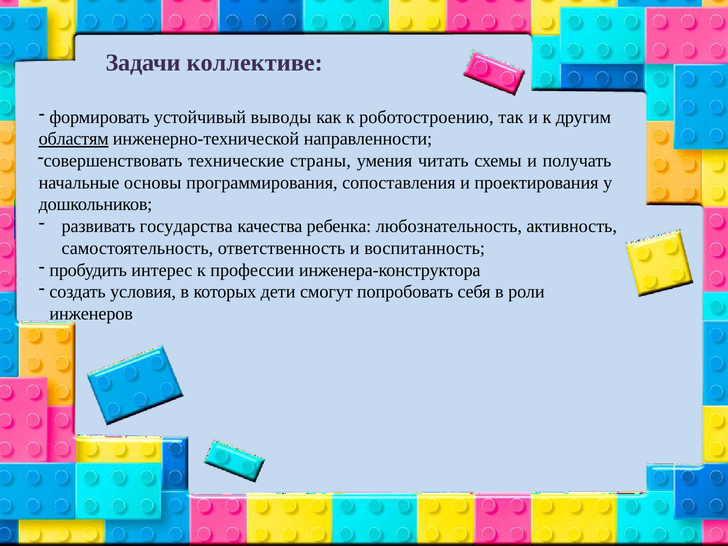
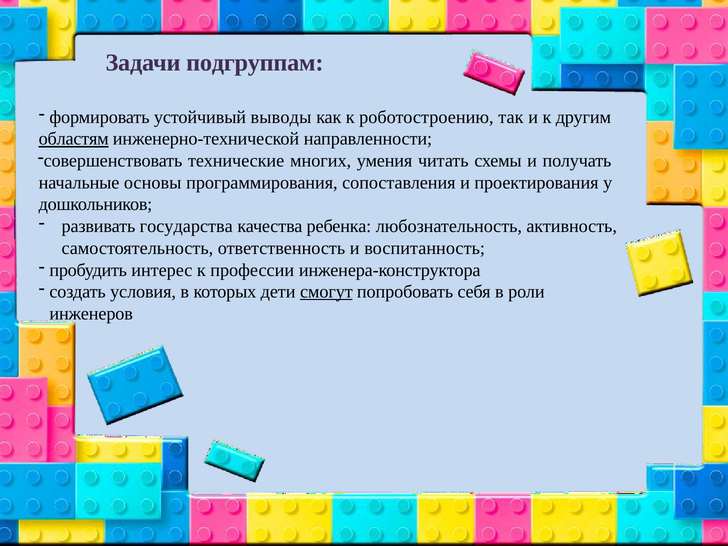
коллективе: коллективе -> подгруппам (255, 63)
страны: страны -> многих (321, 161)
смогут underline: none -> present (326, 292)
